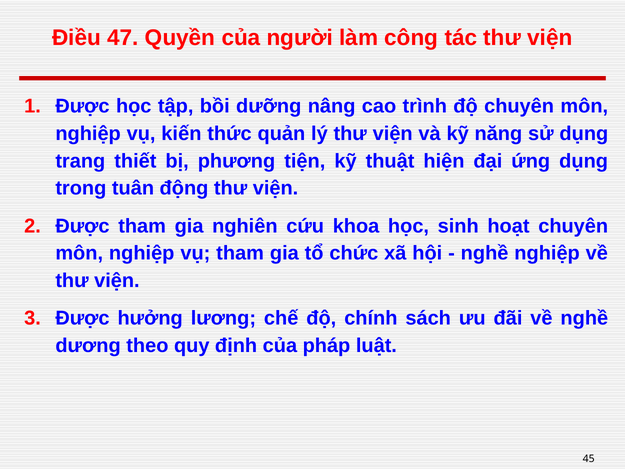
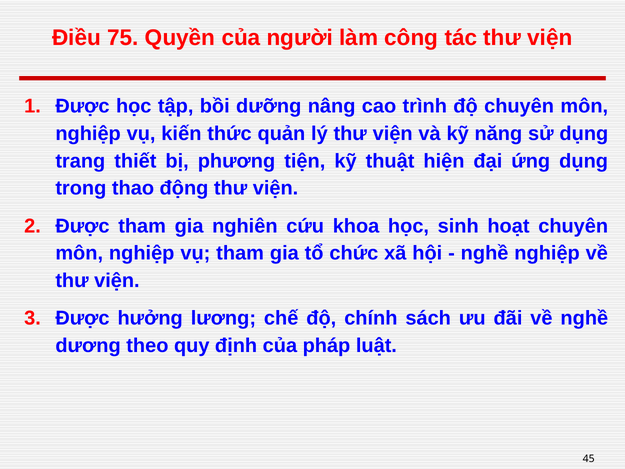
47: 47 -> 75 (123, 38)
tuân: tuân -> thao (133, 188)
